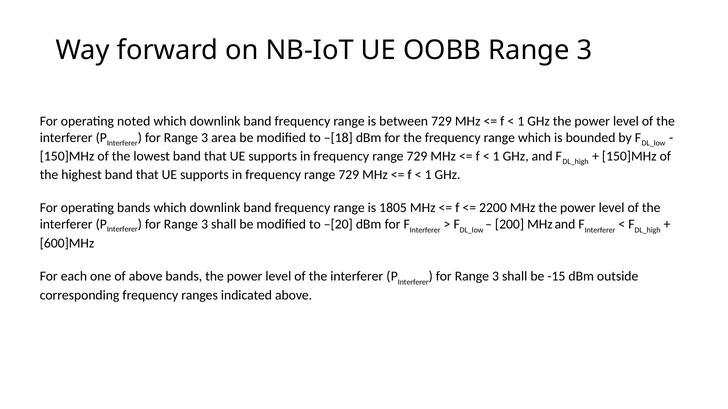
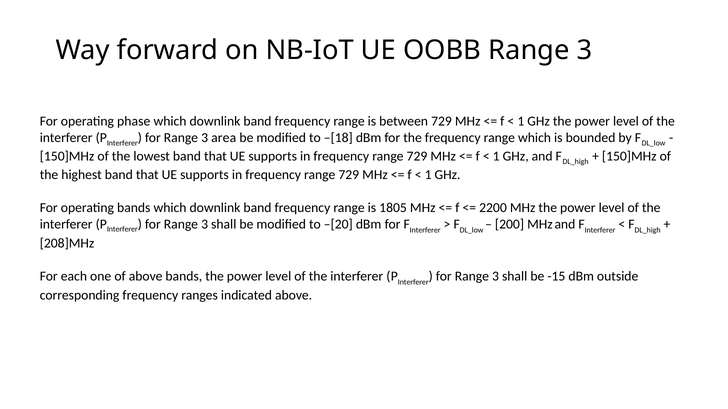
noted: noted -> phase (134, 122)
600]MHz: 600]MHz -> 208]MHz (67, 244)
